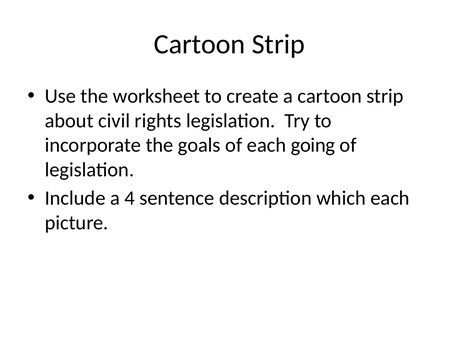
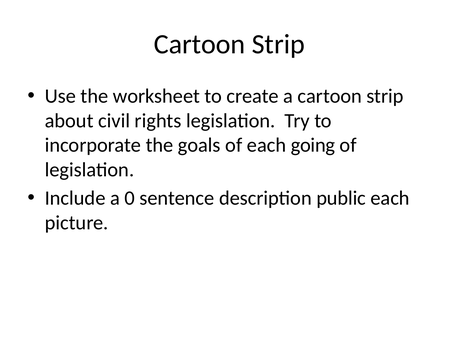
4: 4 -> 0 (130, 198)
which: which -> public (341, 198)
